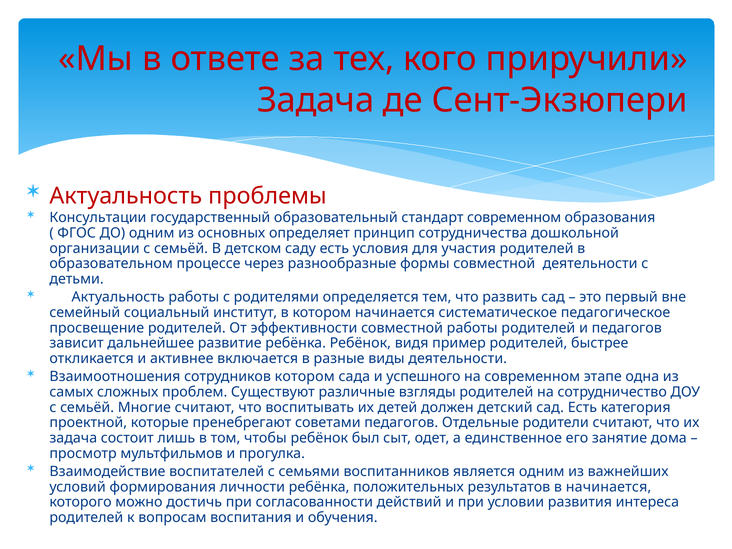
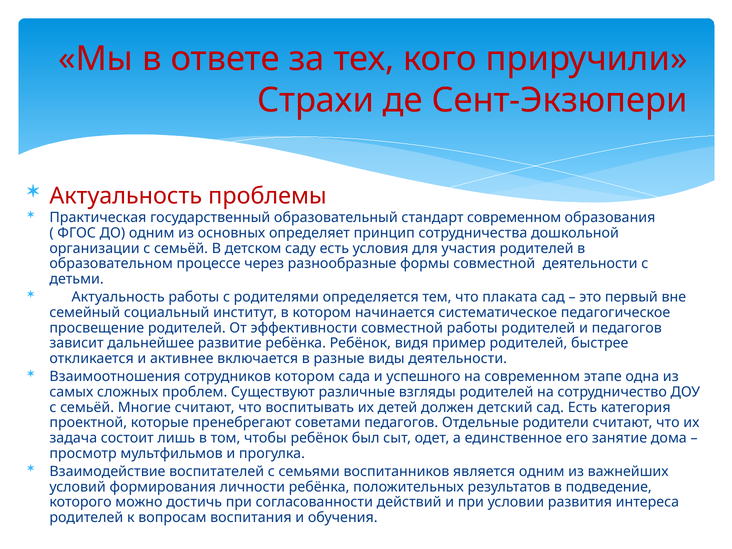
Задача: Задача -> Страхи (316, 100)
Консультации: Консультации -> Практическая (98, 218)
развить: развить -> плаката (510, 297)
в начинается: начинается -> подведение (609, 487)
